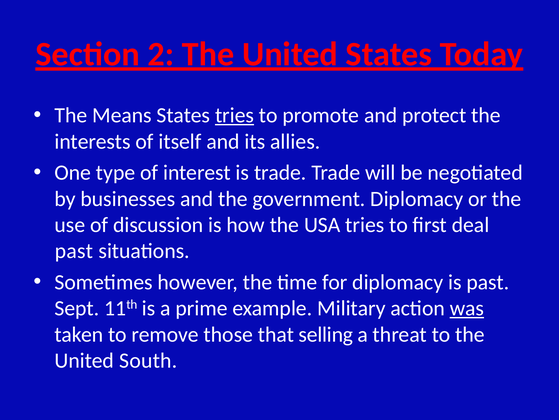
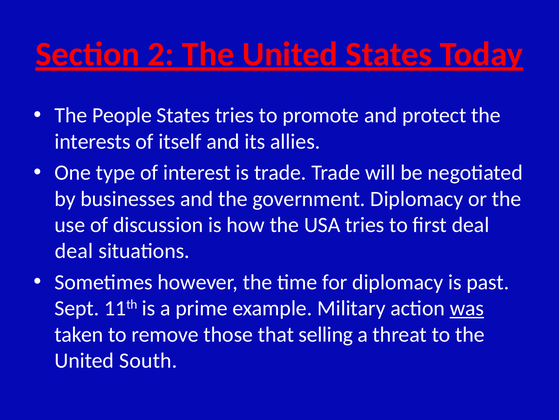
Means: Means -> People (122, 115)
tries underline: present -> none (235, 115)
past: past -> deal (74, 251)
